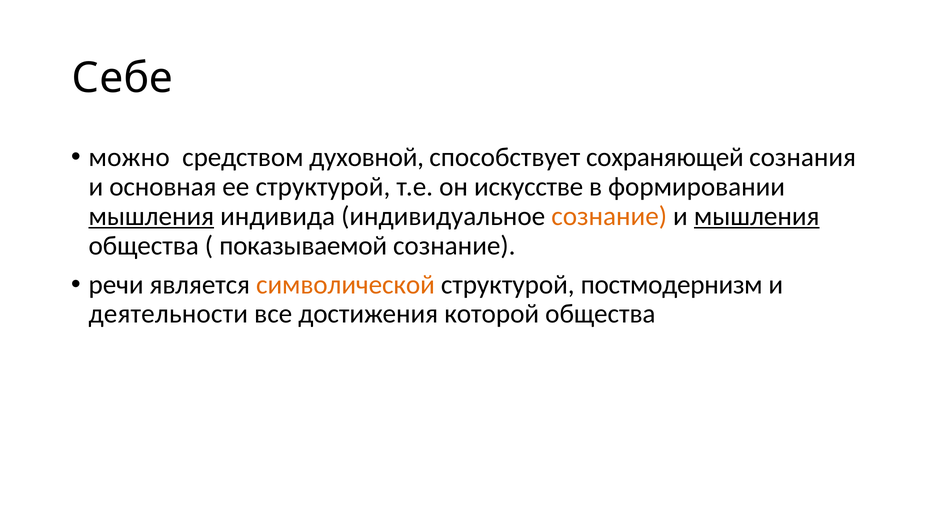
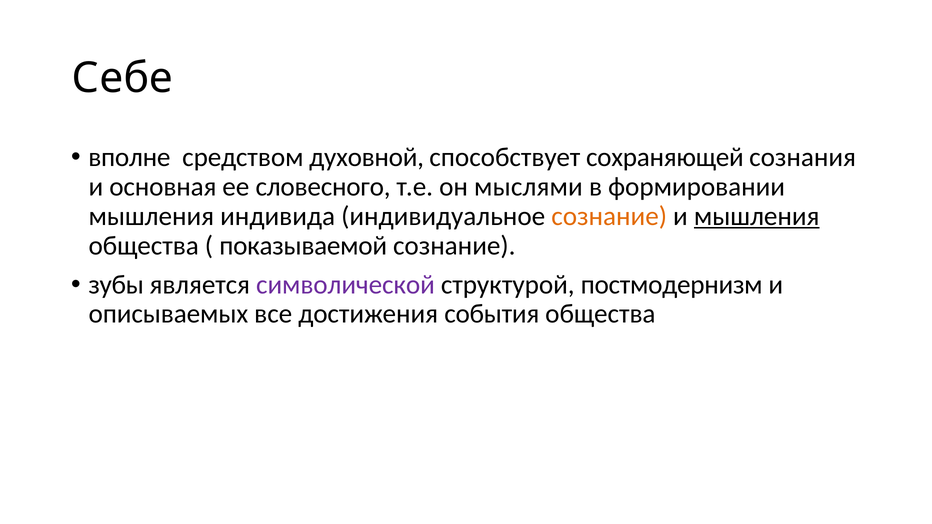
можно: можно -> вполне (129, 158)
ее структурой: структурой -> словесного (323, 187)
искусстве: искусстве -> мыслями (528, 187)
мышления underline: present -> none (151, 216)
речи: речи -> зубы (116, 285)
символической colour: orange -> purple (346, 285)
деятельности: деятельности -> описываемых (168, 314)
которой: которой -> события (492, 314)
